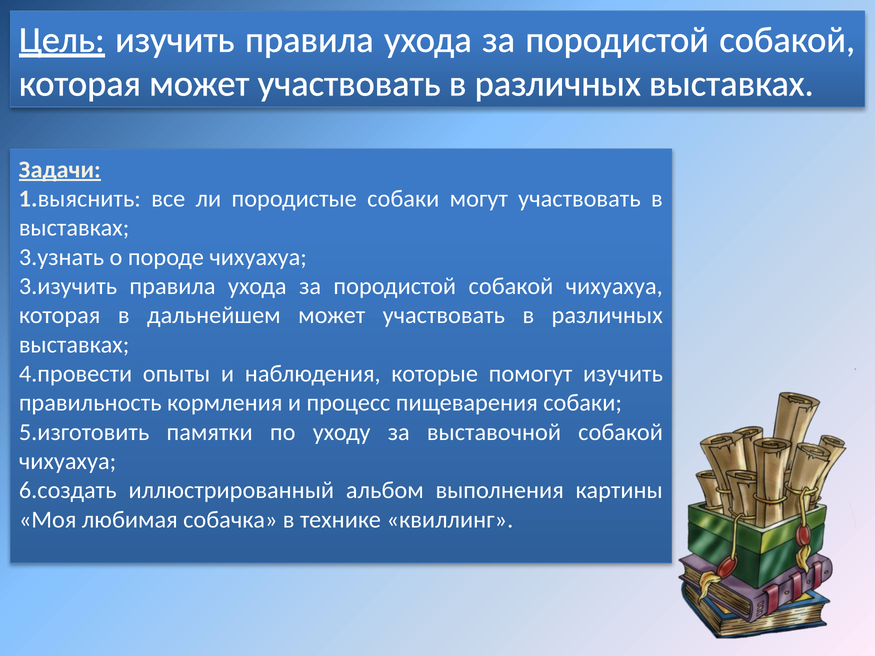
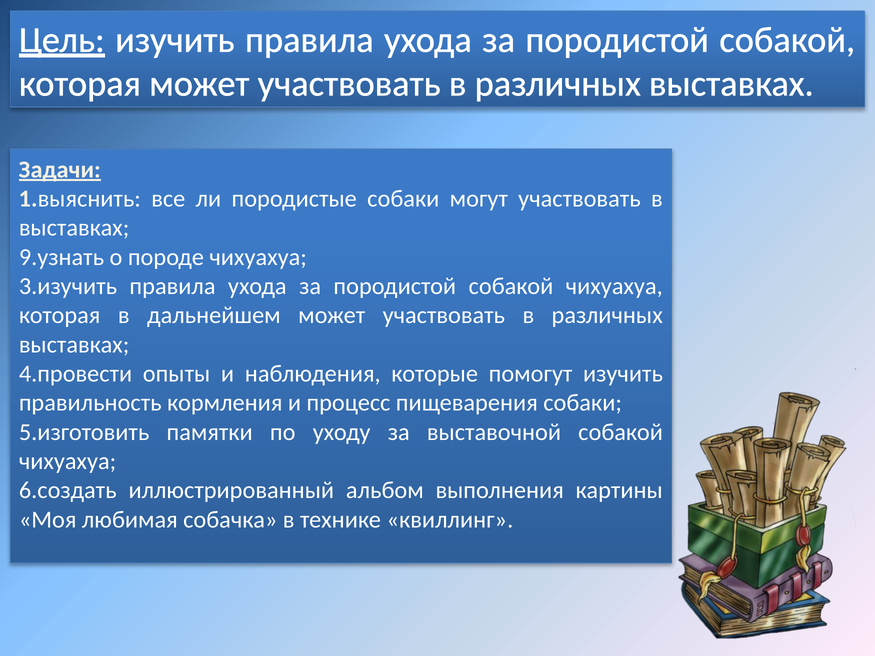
3.узнать: 3.узнать -> 9.узнать (61, 257)
